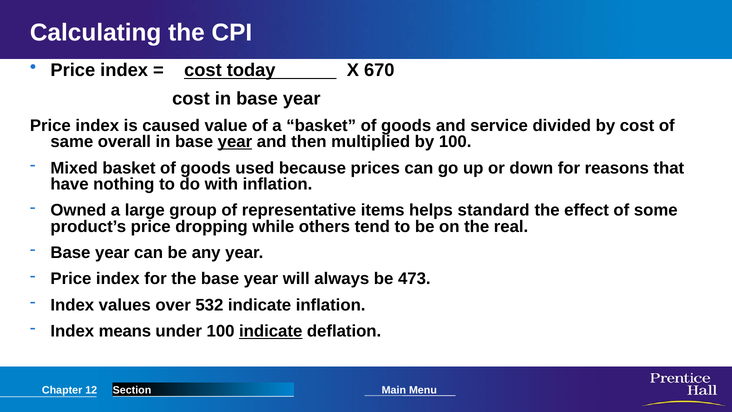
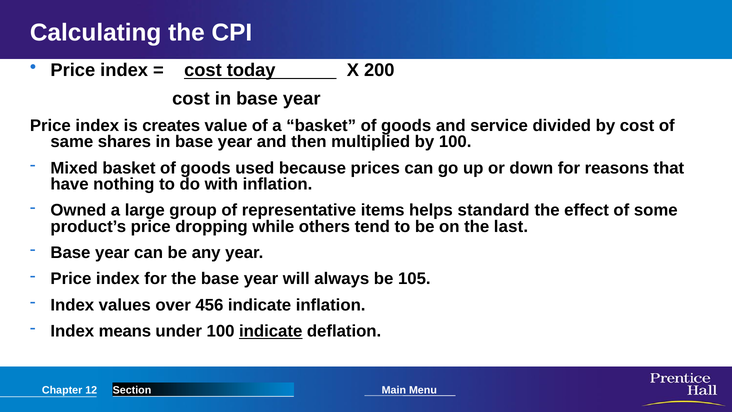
670: 670 -> 200 (379, 70)
caused: caused -> creates (171, 126)
overall: overall -> shares (124, 142)
year underline: present -> none (235, 142)
real: real -> last (511, 226)
473: 473 -> 105 (414, 279)
532: 532 -> 456 (209, 305)
